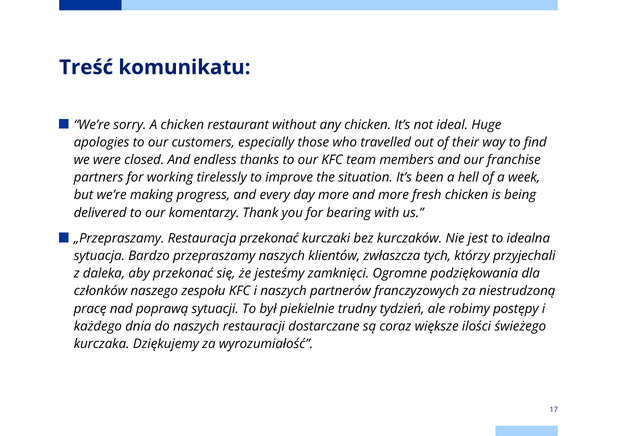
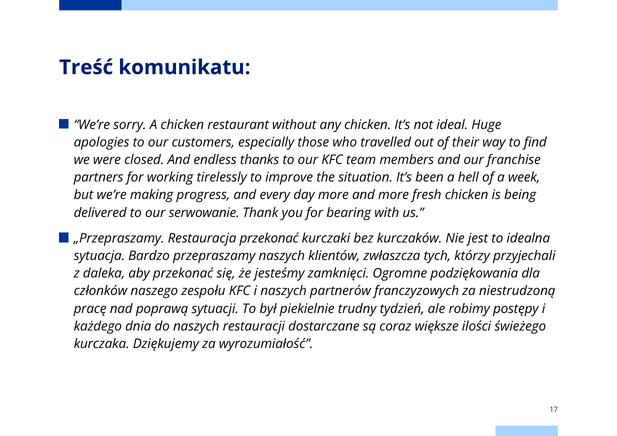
komentarzy: komentarzy -> serwowanie (204, 213)
